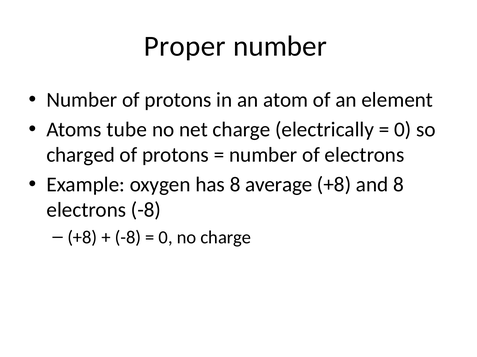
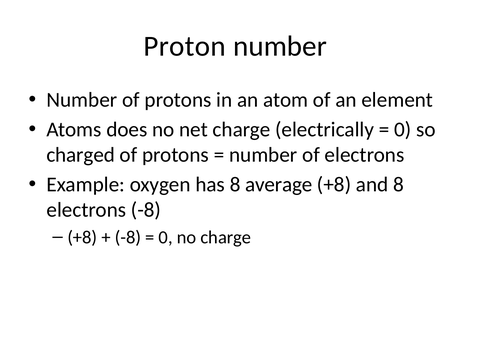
Proper: Proper -> Proton (185, 46)
tube: tube -> does (127, 130)
